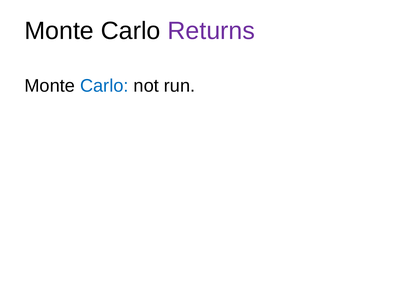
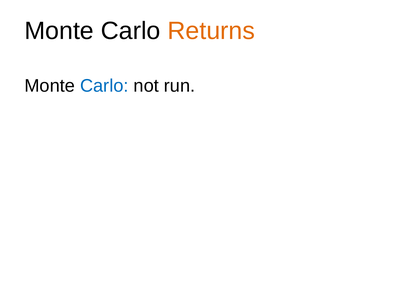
Returns colour: purple -> orange (211, 31)
